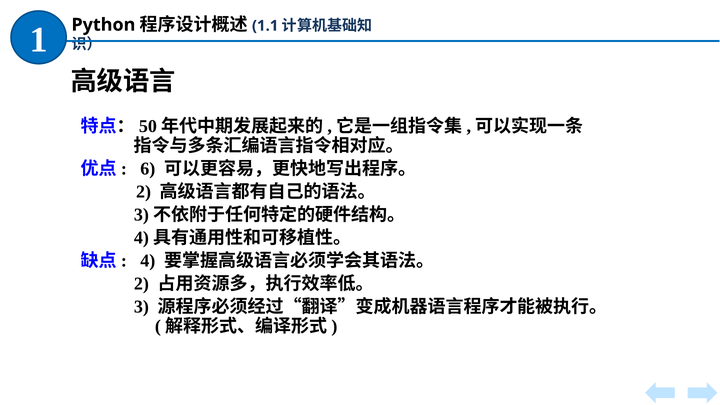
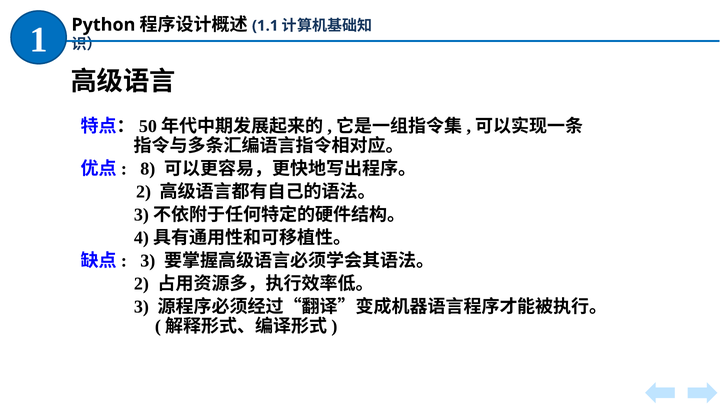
6: 6 -> 8 (148, 169)
4: 4 -> 3 (148, 261)
